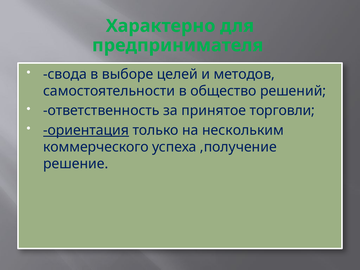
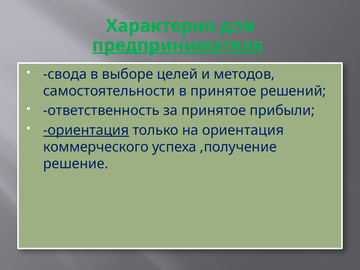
предпринимателя underline: none -> present (178, 45)
в общество: общество -> принятое (223, 91)
торговли: торговли -> прибыли (282, 111)
на нескольким: нескольким -> ориентация (243, 130)
